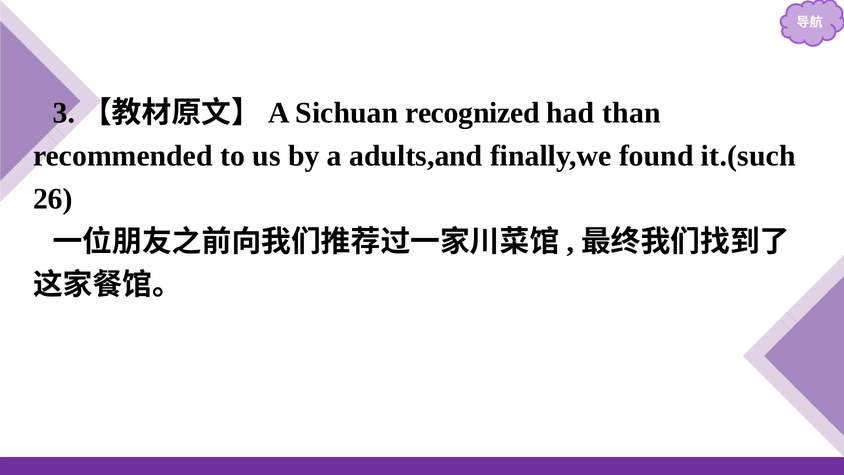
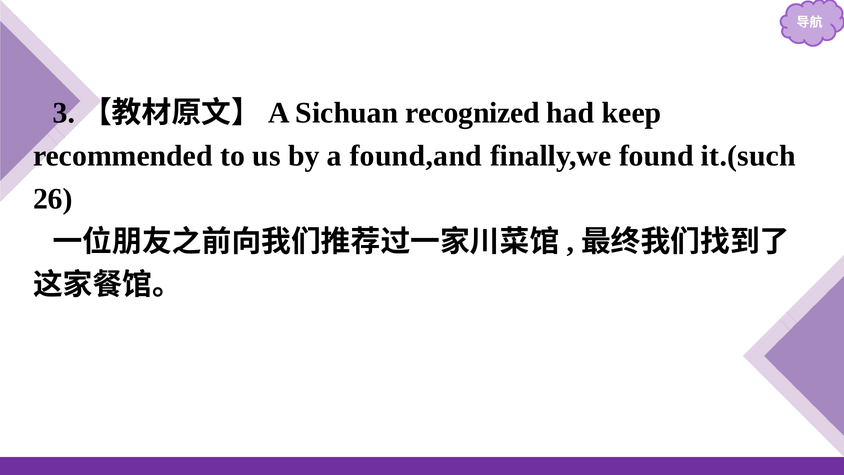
than: than -> keep (632, 113)
adults,and: adults,and -> found,and (416, 156)
